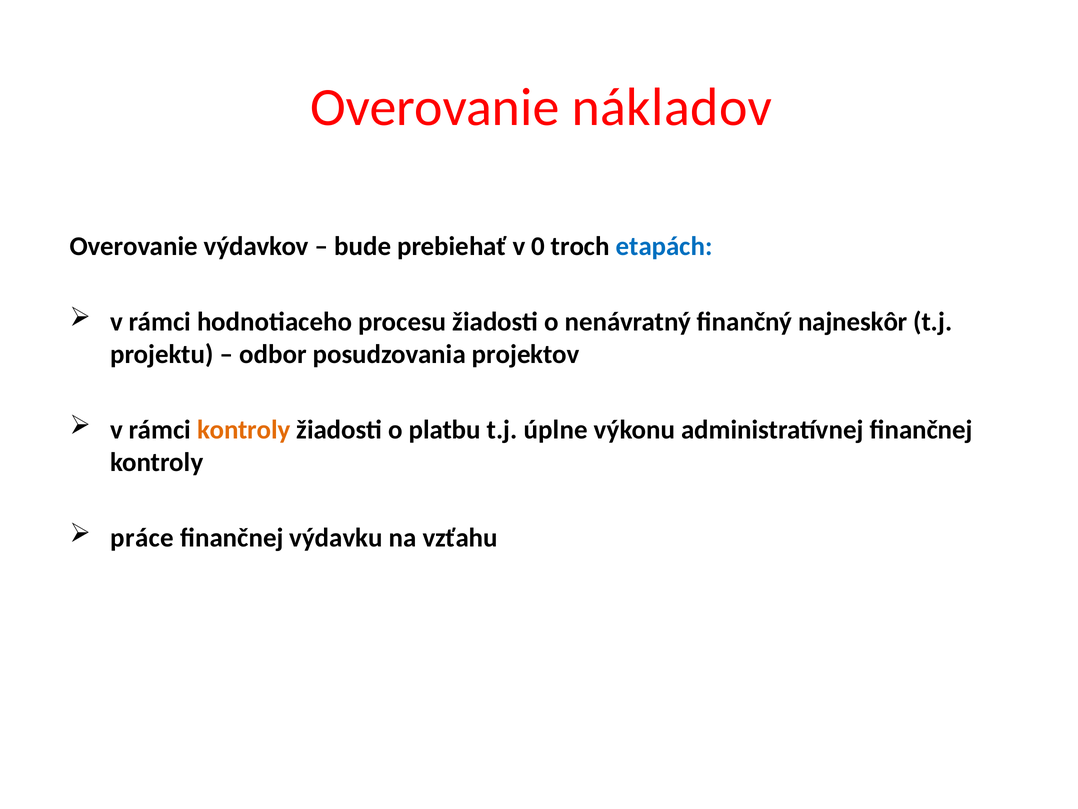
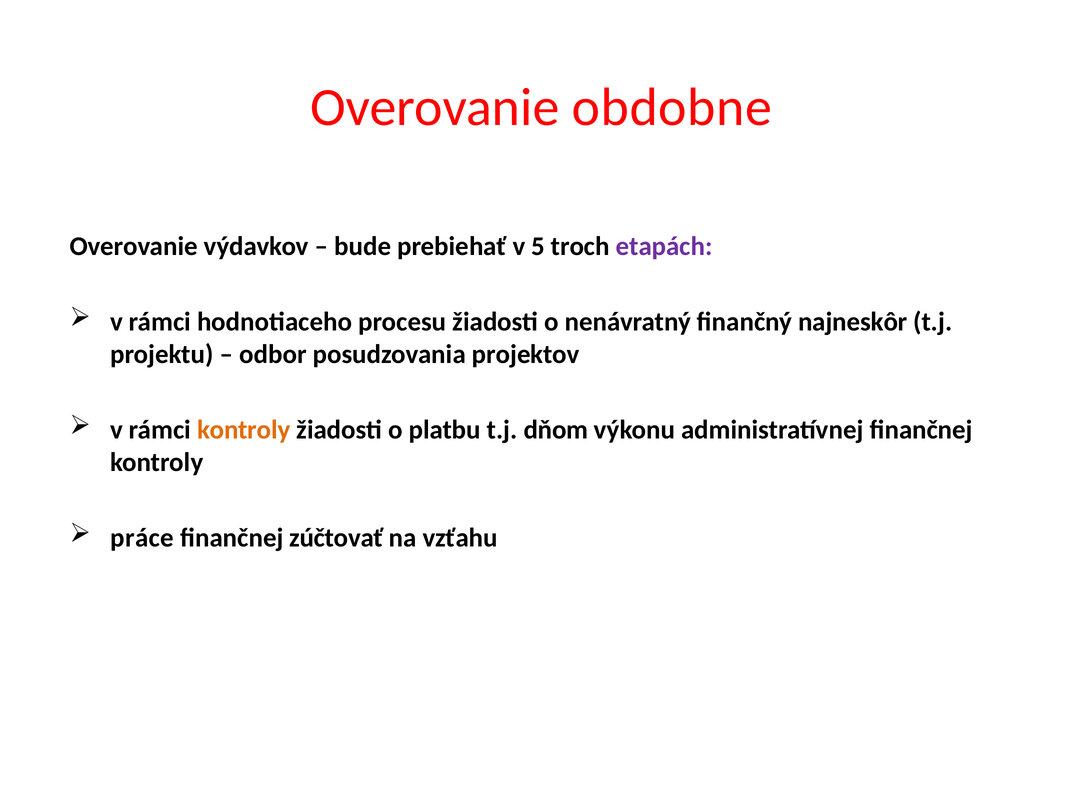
nákladov: nákladov -> obdobne (672, 107)
0: 0 -> 5 (538, 246)
etapách colour: blue -> purple (664, 246)
úplne: úplne -> dňom (556, 429)
výdavku: výdavku -> zúčtovať (336, 537)
